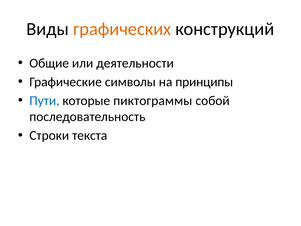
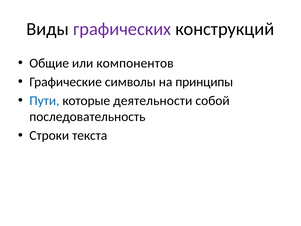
графических colour: orange -> purple (122, 29)
деятельности: деятельности -> компонентов (135, 63)
пиктограммы: пиктограммы -> деятельности (153, 101)
